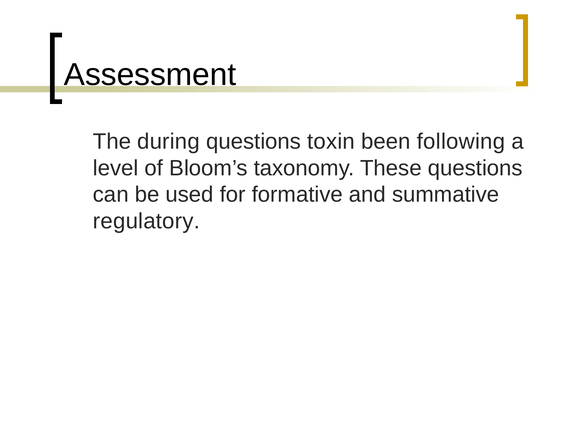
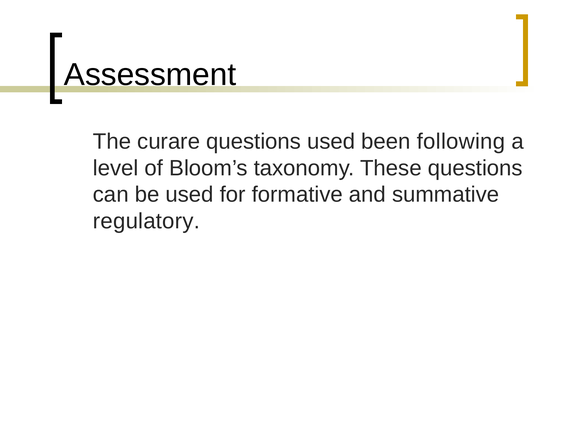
during: during -> curare (169, 141)
questions toxin: toxin -> used (331, 141)
